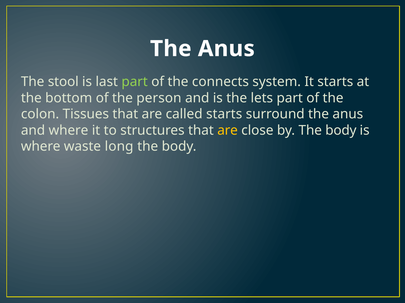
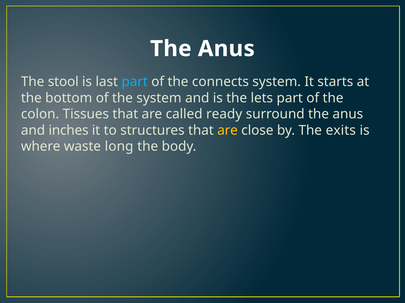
part colour: light green -> light blue (135, 82)
the person: person -> system (159, 98)
called starts: starts -> ready (224, 114)
and where: where -> inches (69, 131)
by The body: body -> exits (341, 131)
